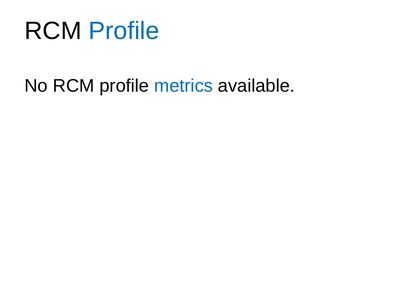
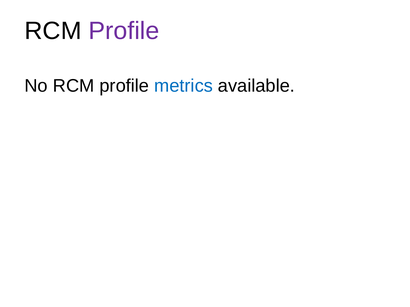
Profile colour: blue -> purple (124, 31)
